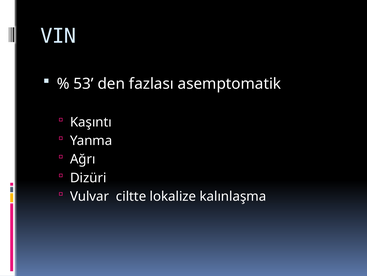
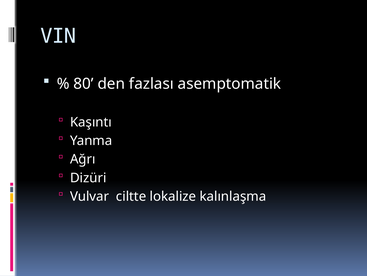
53: 53 -> 80 (84, 84)
